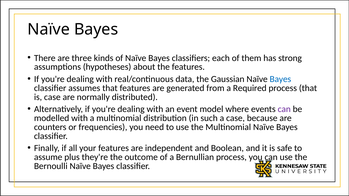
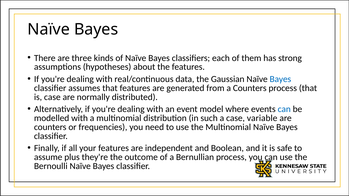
a Required: Required -> Counters (250, 88)
can colour: purple -> blue (284, 109)
because: because -> variable (262, 118)
